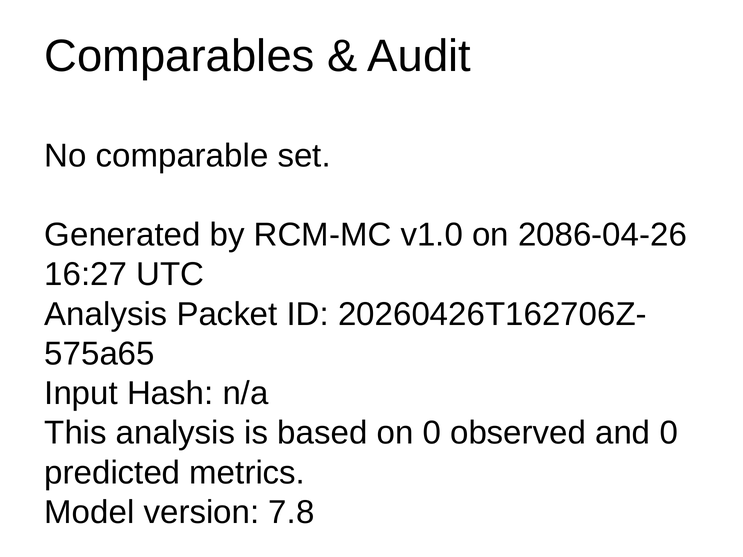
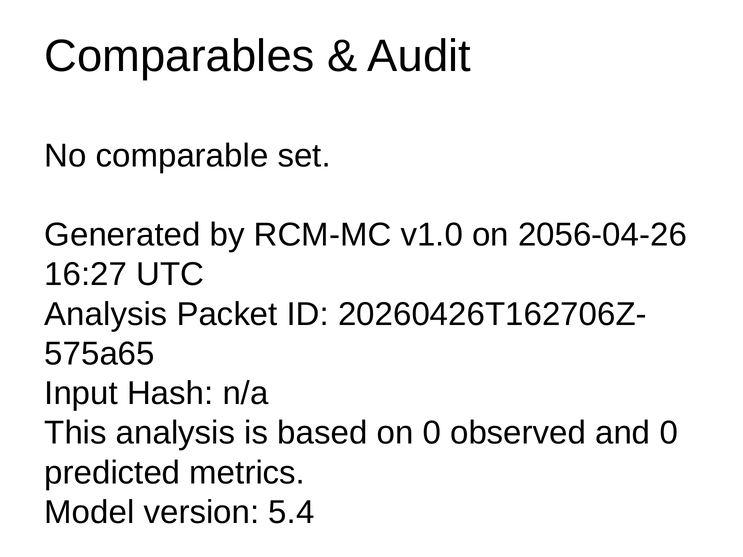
2086-04-26: 2086-04-26 -> 2056-04-26 (602, 235)
7.8: 7.8 -> 5.4 (291, 513)
